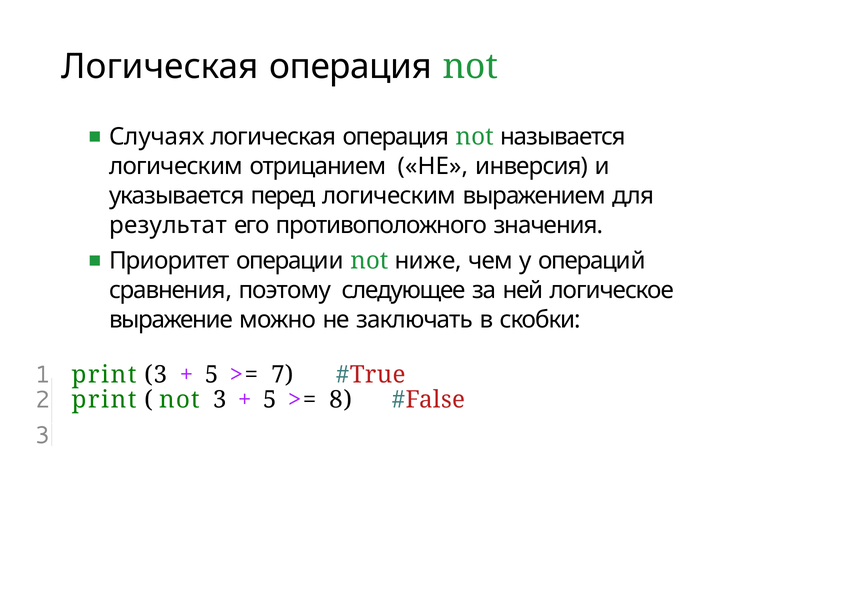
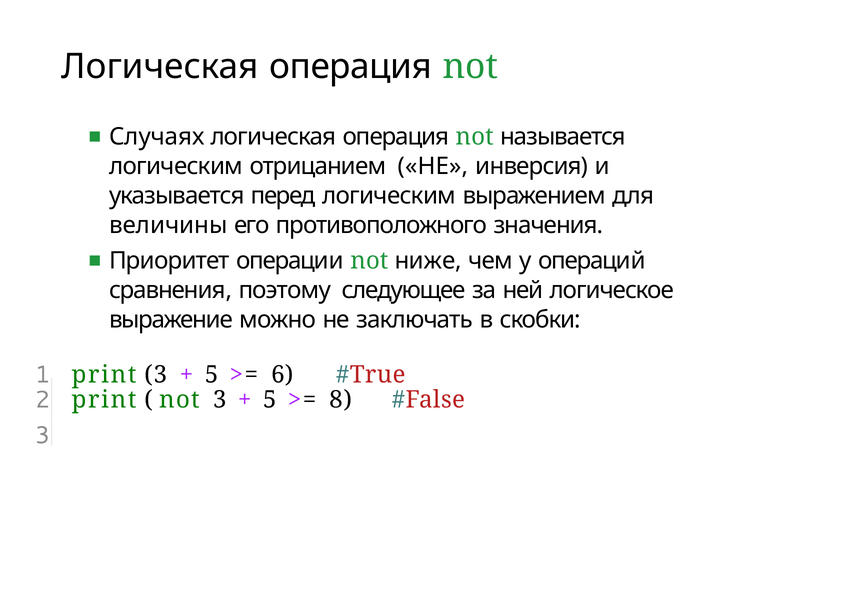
результат: результат -> величины (168, 225)
7: 7 -> 6 (282, 375)
